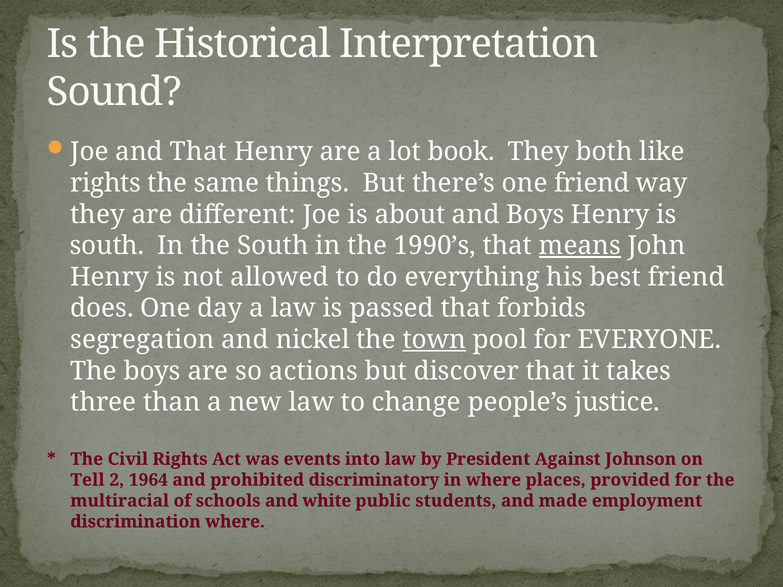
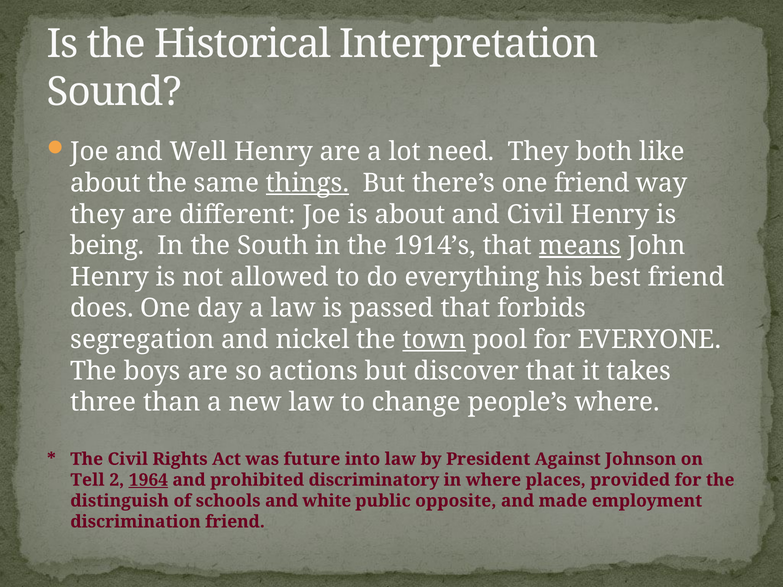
and That: That -> Well (199, 152)
book: book -> need (461, 152)
rights: rights -> about (106, 183)
things underline: none -> present (307, 183)
and Boys: Boys -> Civil (535, 215)
south: south -> being (107, 246)
1990’s: 1990’s -> 1914’s (435, 246)
people’s justice: justice -> where (617, 402)
events: events -> future (312, 459)
1964 underline: none -> present (148, 480)
multiracial: multiracial -> distinguish (120, 501)
students: students -> opposite (456, 501)
discrimination where: where -> friend (235, 522)
